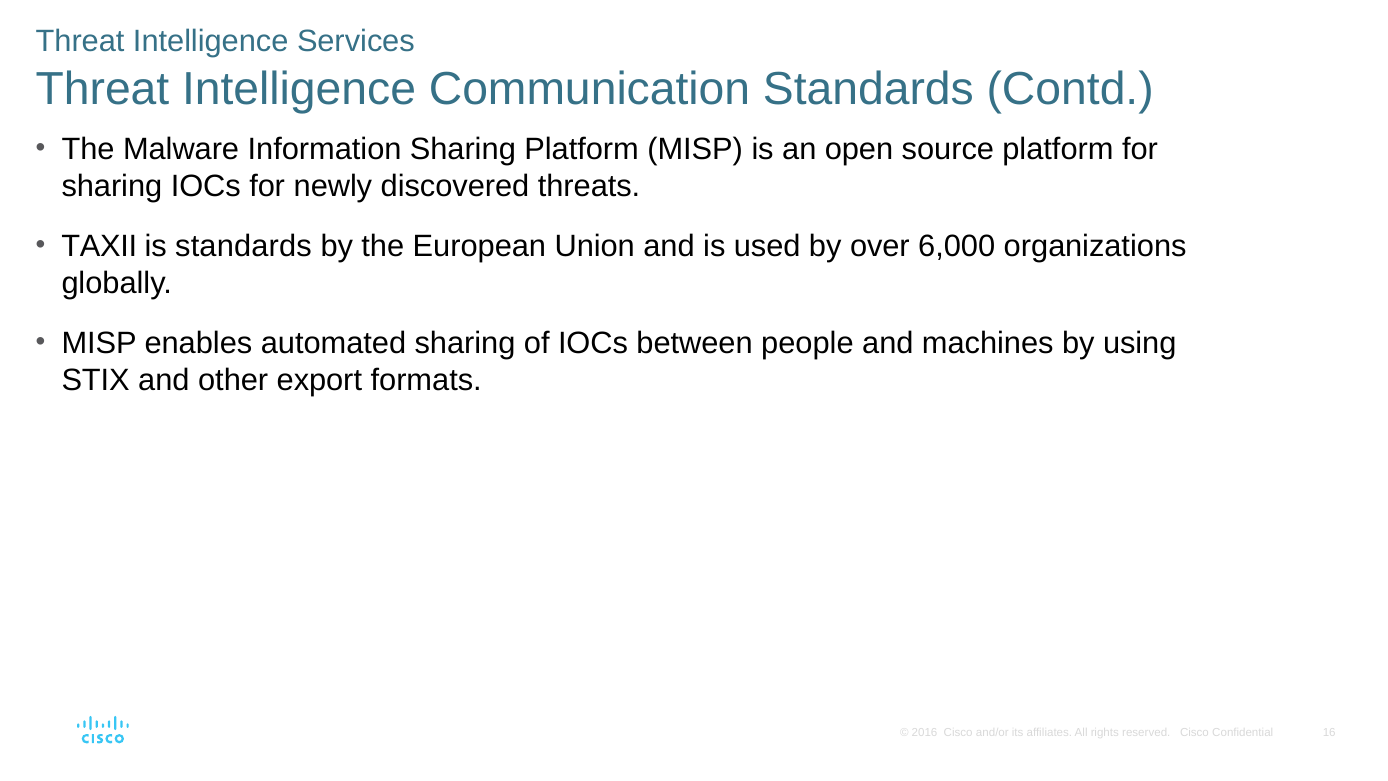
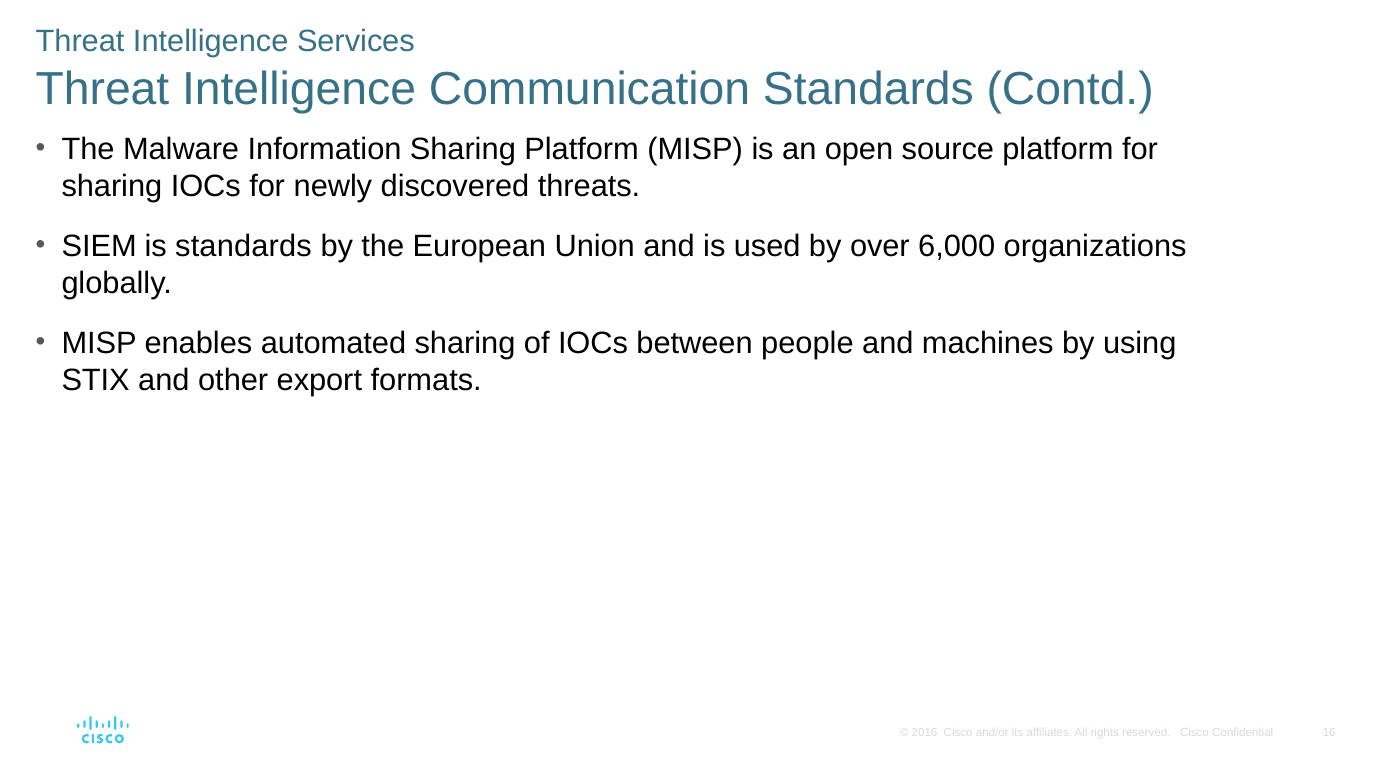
TAXII: TAXII -> SIEM (99, 246)
